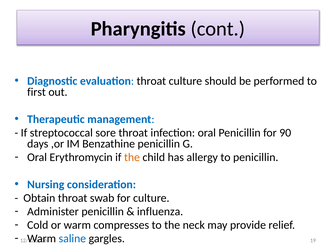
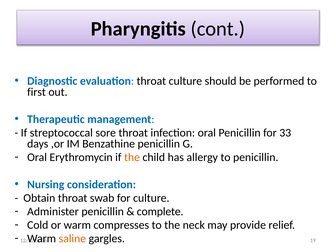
90: 90 -> 33 (285, 133)
influenza: influenza -> complete (160, 211)
saline colour: blue -> orange (72, 239)
